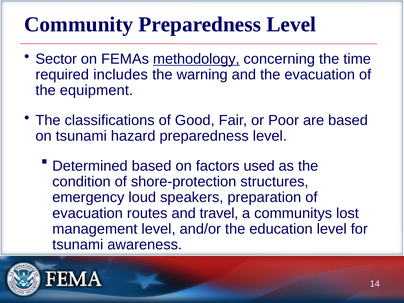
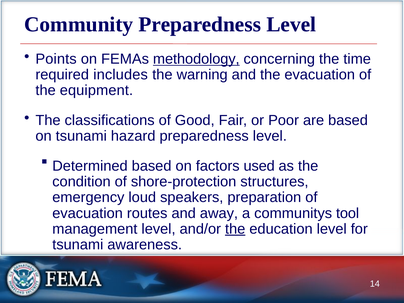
Sector: Sector -> Points (56, 59)
travel: travel -> away (219, 213)
lost: lost -> tool (348, 213)
the underline: none -> present (235, 229)
